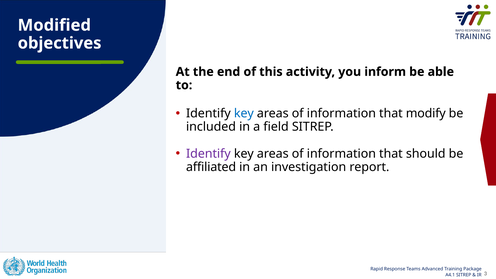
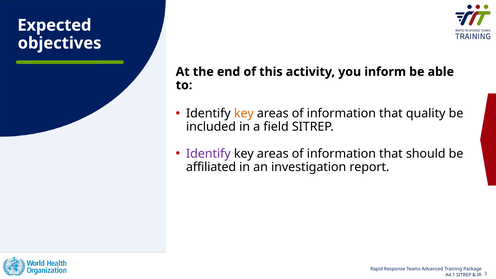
Modified: Modified -> Expected (54, 25)
key colour: blue -> orange (244, 113)
modify: modify -> quality (426, 113)
